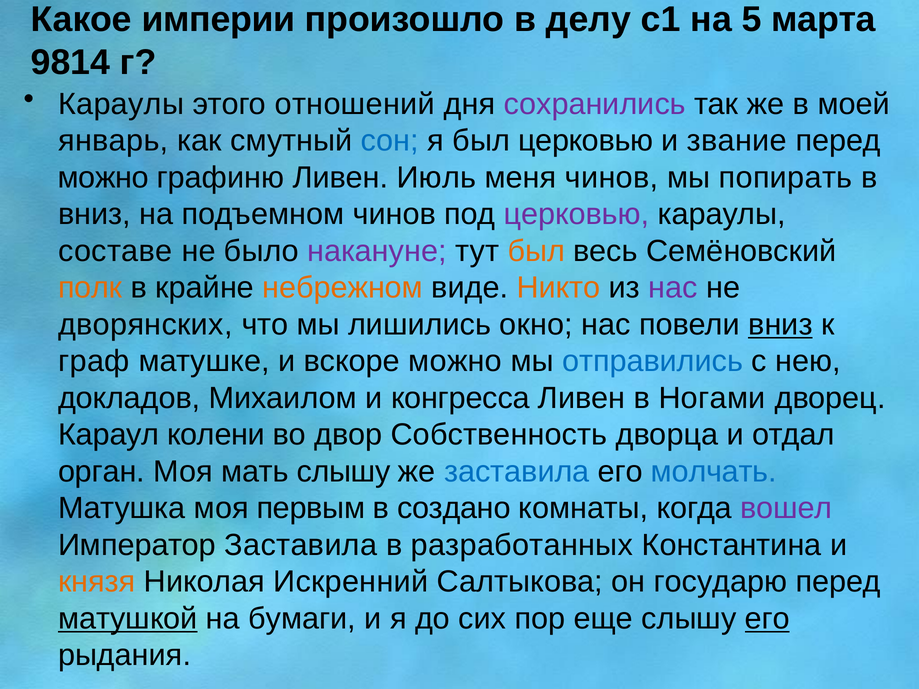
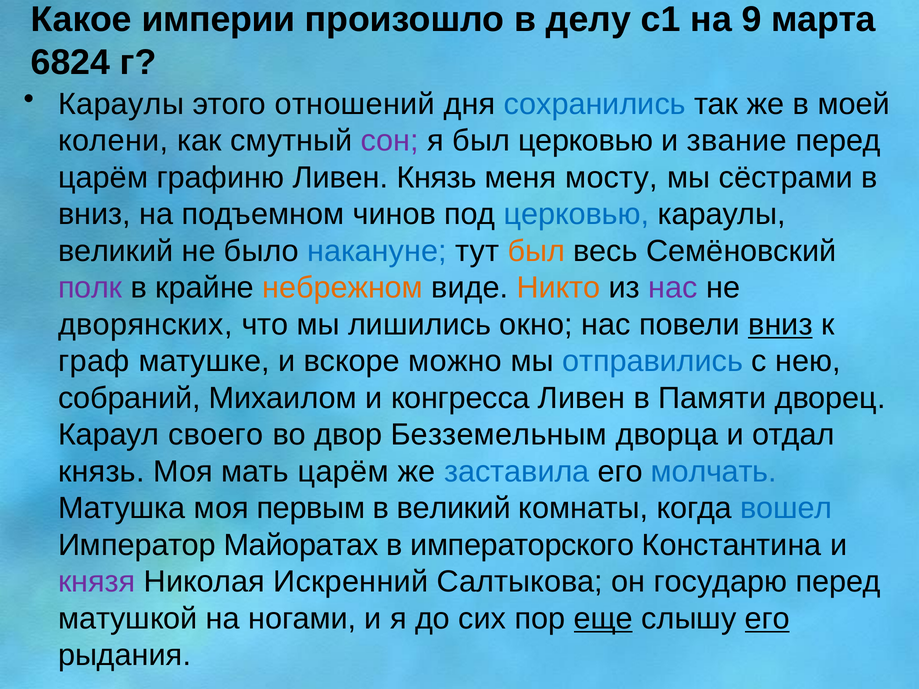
5: 5 -> 9 (752, 20)
9814: 9814 -> 6824 (70, 63)
сохранились colour: purple -> blue (595, 104)
январь: январь -> колени (113, 141)
сон colour: blue -> purple (390, 141)
можно: можно -> царём (103, 178)
Ливен Июль: Июль -> Князь (437, 178)
меня чинов: чинов -> мосту (612, 178)
попирать: попирать -> сёстрами (786, 178)
церковью colour: purple -> blue (576, 214)
составе: составе -> великий (116, 251)
накануне colour: purple -> blue (377, 251)
полк colour: orange -> purple (90, 288)
докладов: докладов -> собраний (129, 398)
Ногами: Ногами -> Памяти (712, 398)
колени: колени -> своего (216, 435)
Собственность: Собственность -> Безземельным (499, 435)
орган: орган -> князь (101, 472)
мать слышу: слышу -> царём (343, 472)
в создано: создано -> великий (454, 508)
вошел colour: purple -> blue (786, 508)
Император Заставила: Заставила -> Майоратах (301, 545)
разработанных: разработанных -> императорского (522, 545)
князя colour: orange -> purple (97, 582)
матушкой underline: present -> none (128, 619)
бумаги: бумаги -> ногами (302, 619)
еще underline: none -> present (603, 619)
